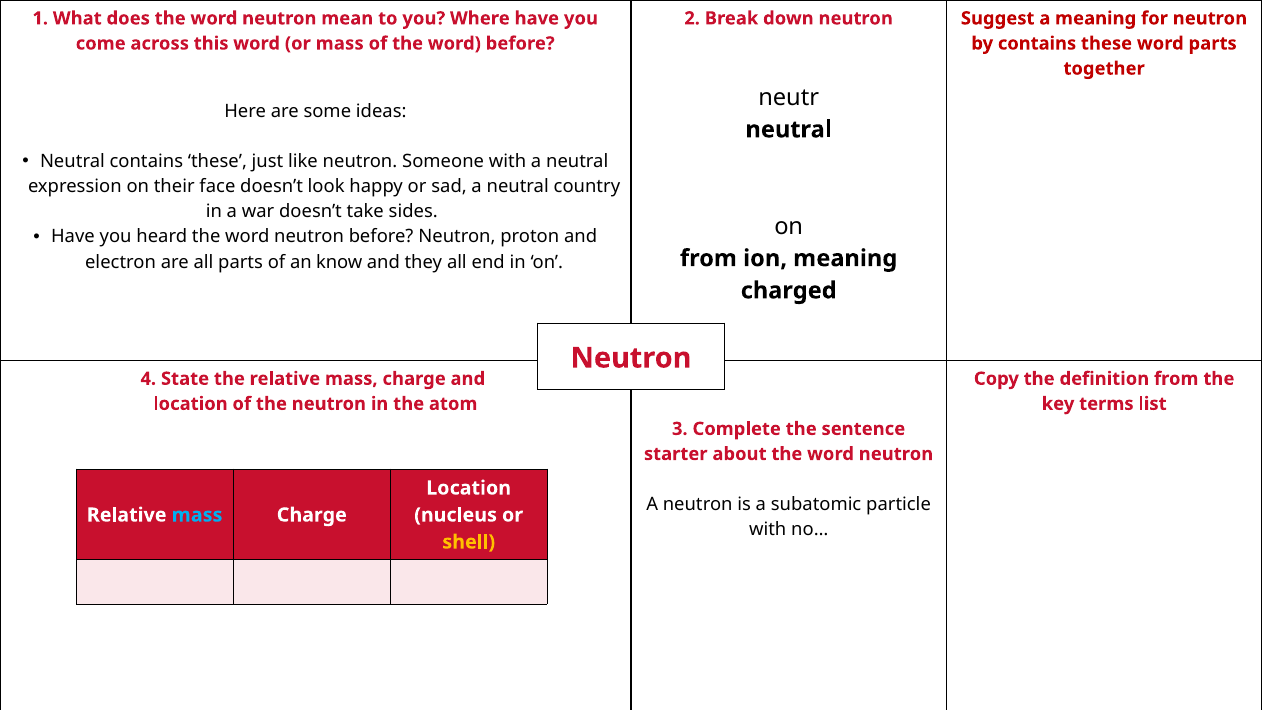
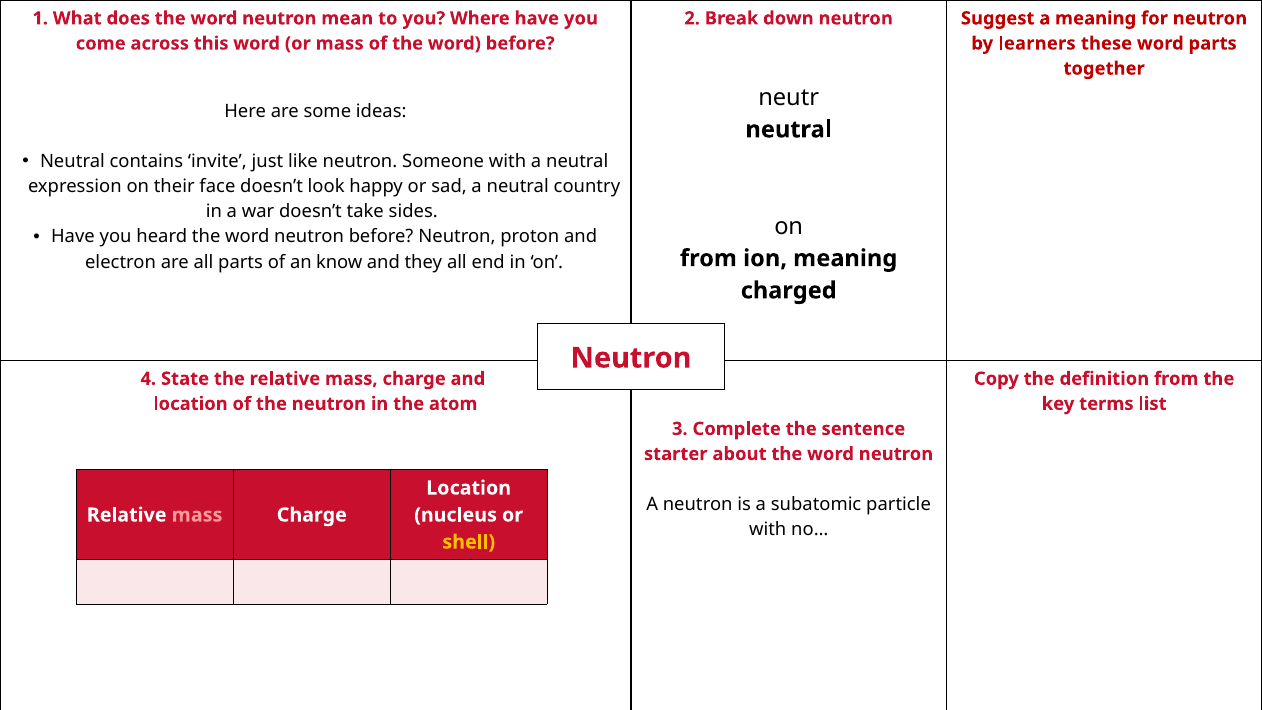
by contains: contains -> learners (1037, 43)
Neutral contains these: these -> invite (217, 162)
mass colour: light blue -> pink (197, 515)
